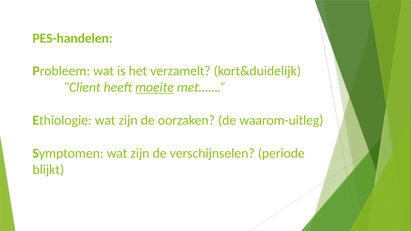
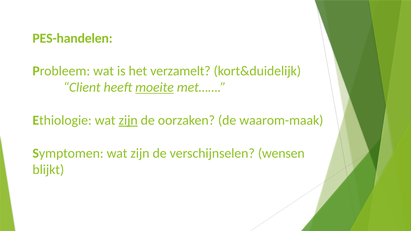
zijn underline: none -> present (128, 120)
waarom-uitleg: waarom-uitleg -> waarom-maak (281, 120)
periode: periode -> wensen (281, 153)
